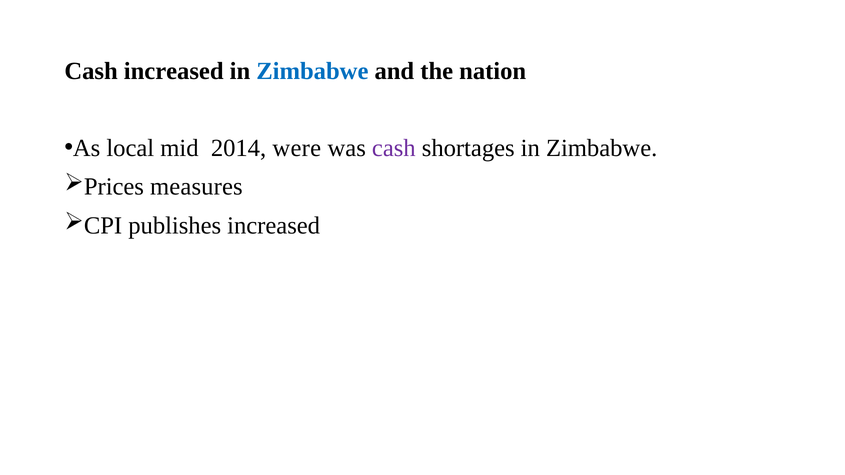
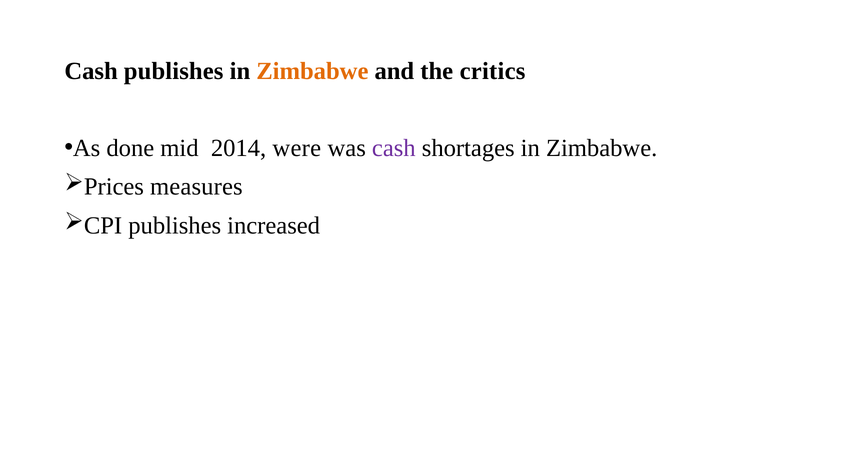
Cash increased: increased -> publishes (174, 71)
Zimbabwe colour: blue -> orange (312, 71)
nation: nation -> critics (493, 71)
local: local -> done (130, 148)
